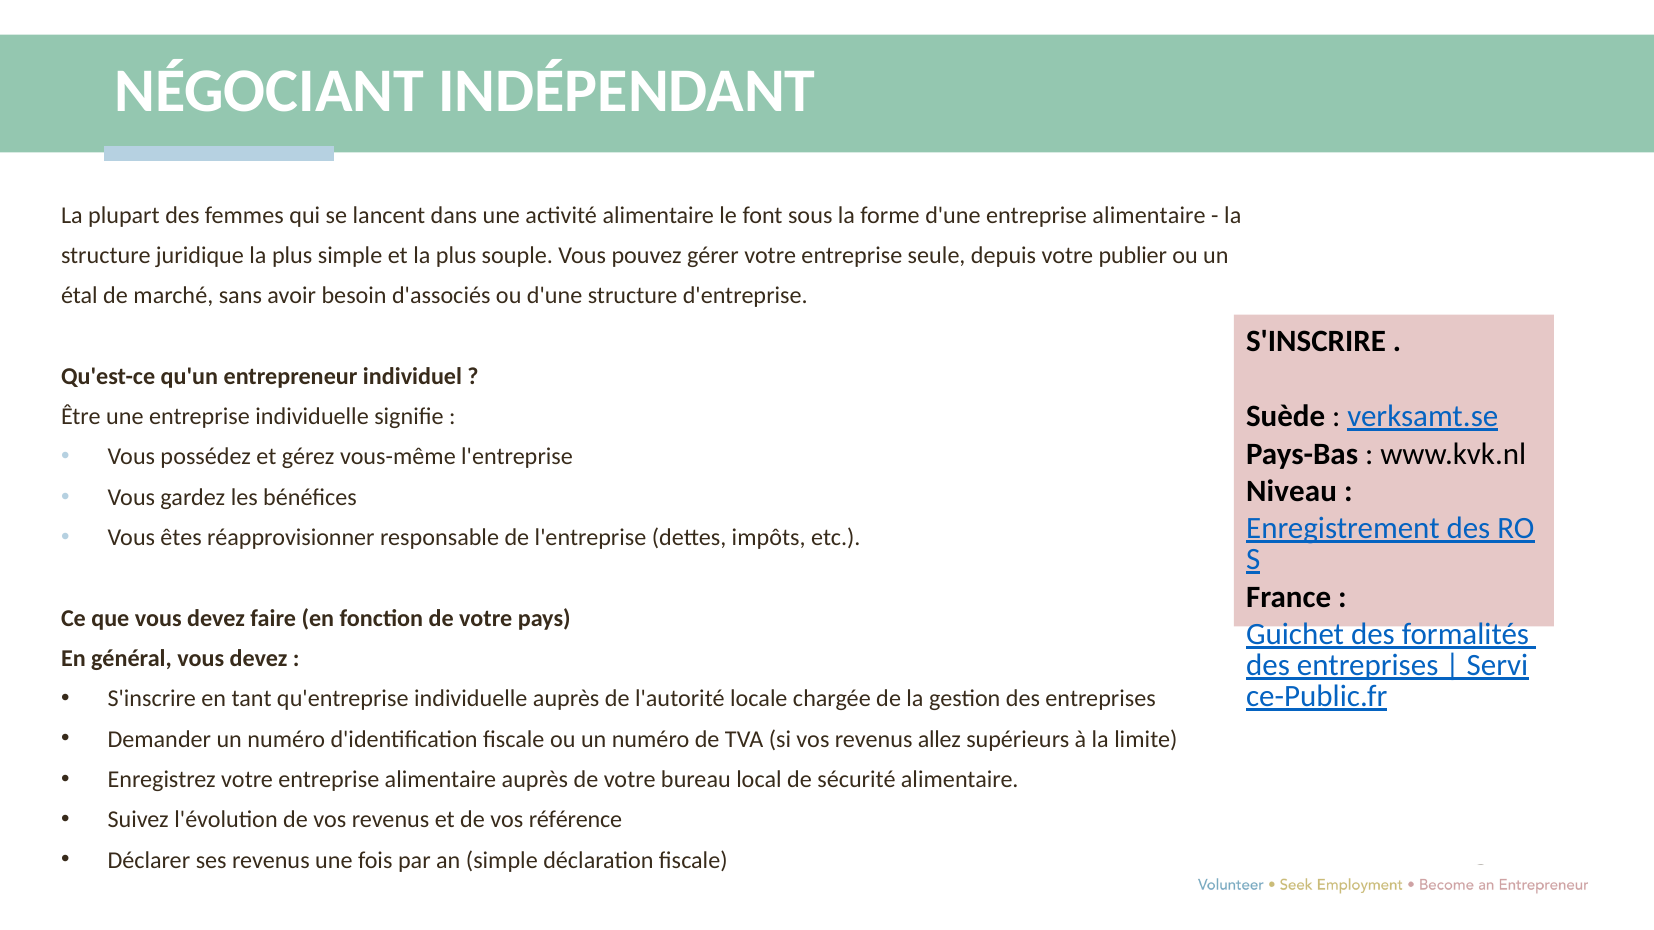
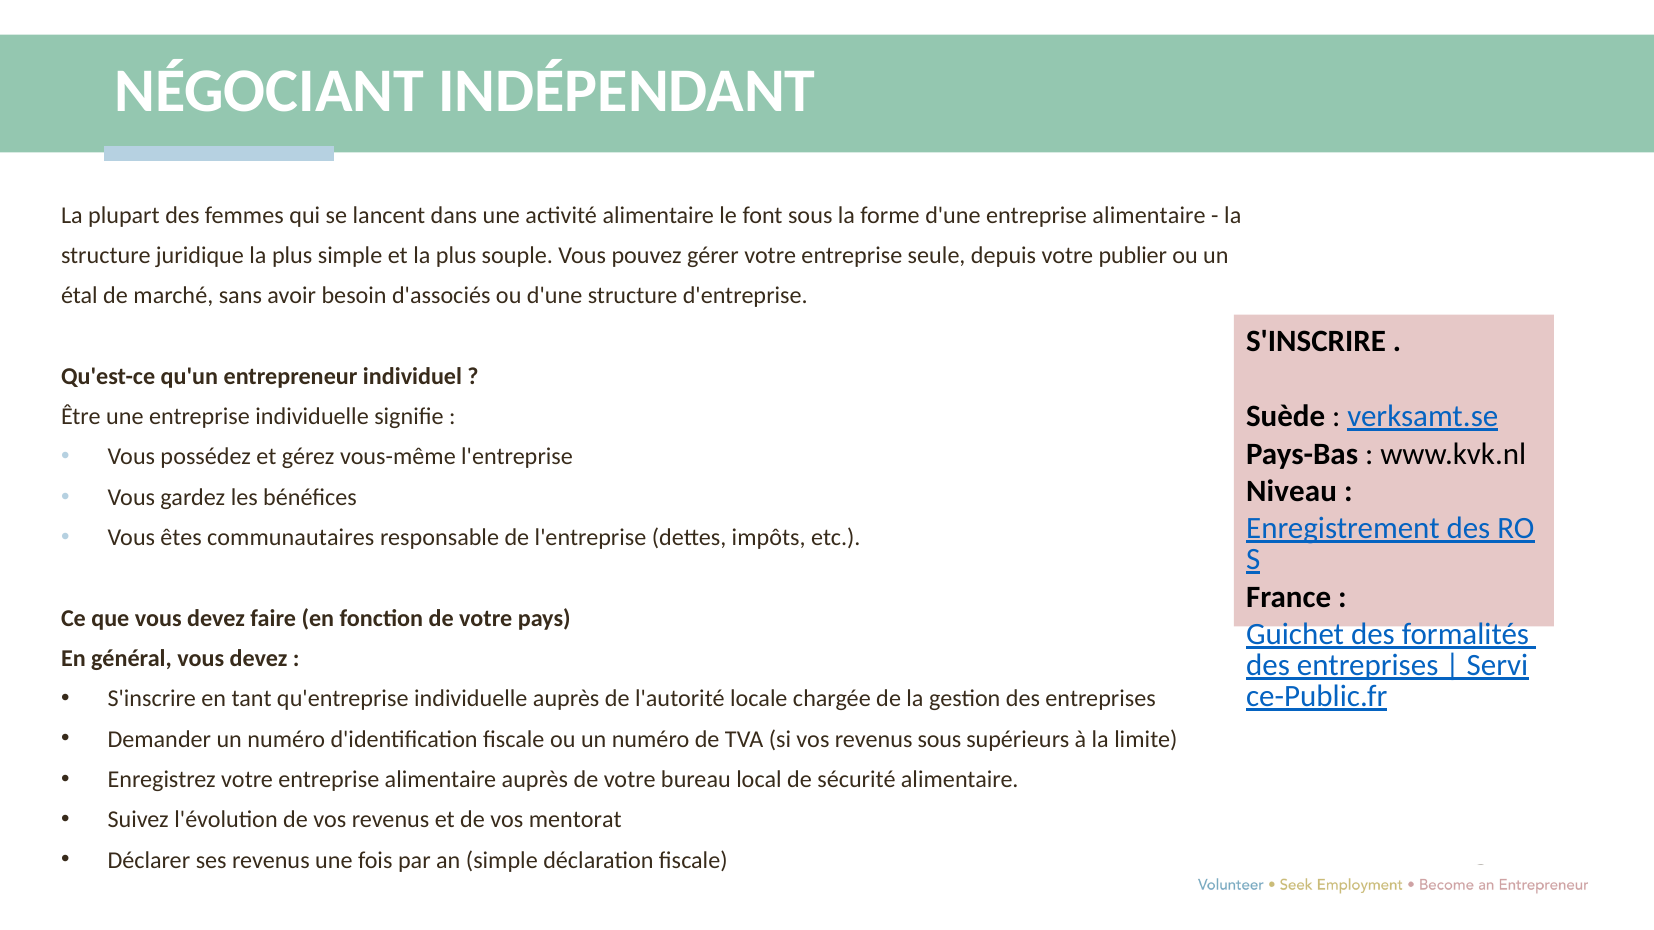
réapprovisionner: réapprovisionner -> communautaires (291, 538)
revenus allez: allez -> sous (939, 740)
référence: référence -> mentorat (575, 820)
